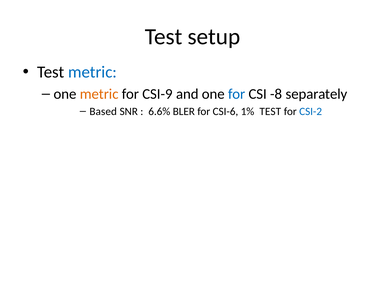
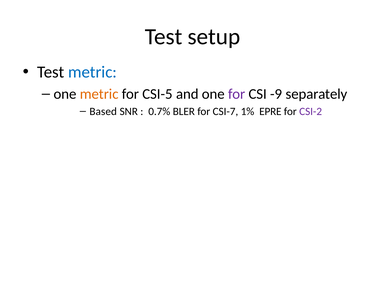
CSI-9: CSI-9 -> CSI-5 (158, 94)
for colour: blue -> purple (237, 94)
-8: -8 -> -9 (276, 94)
6.6%: 6.6% -> 0.7% (159, 111)
CSI-6: CSI-6 -> CSI-7 (225, 111)
1% TEST: TEST -> EPRE (270, 111)
CSI-2 colour: blue -> purple (311, 111)
